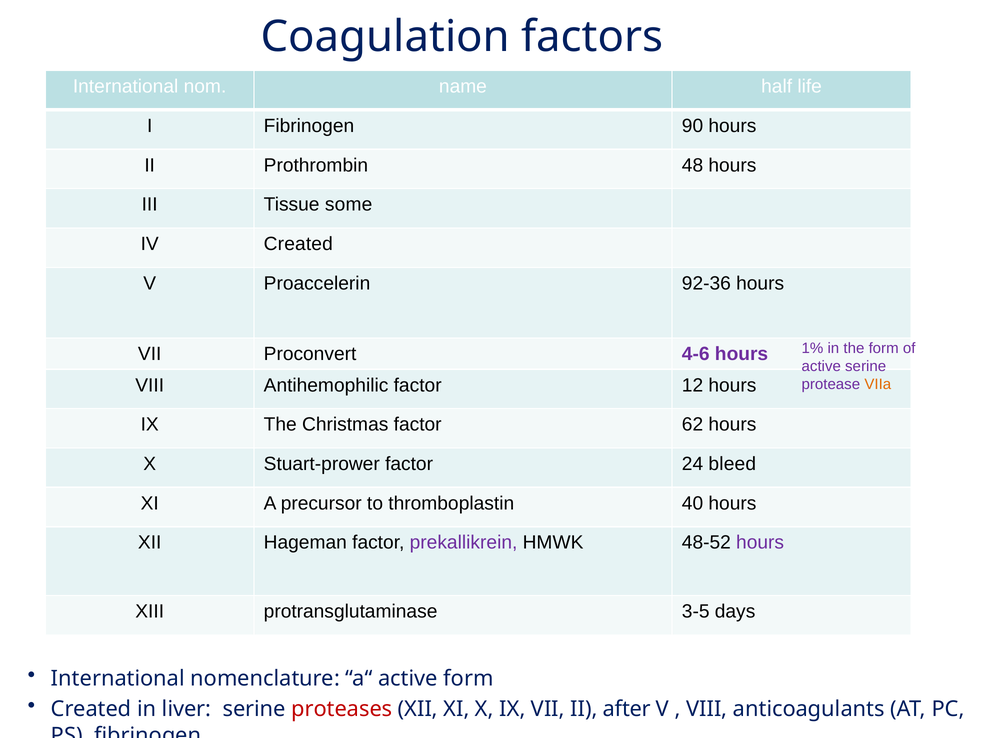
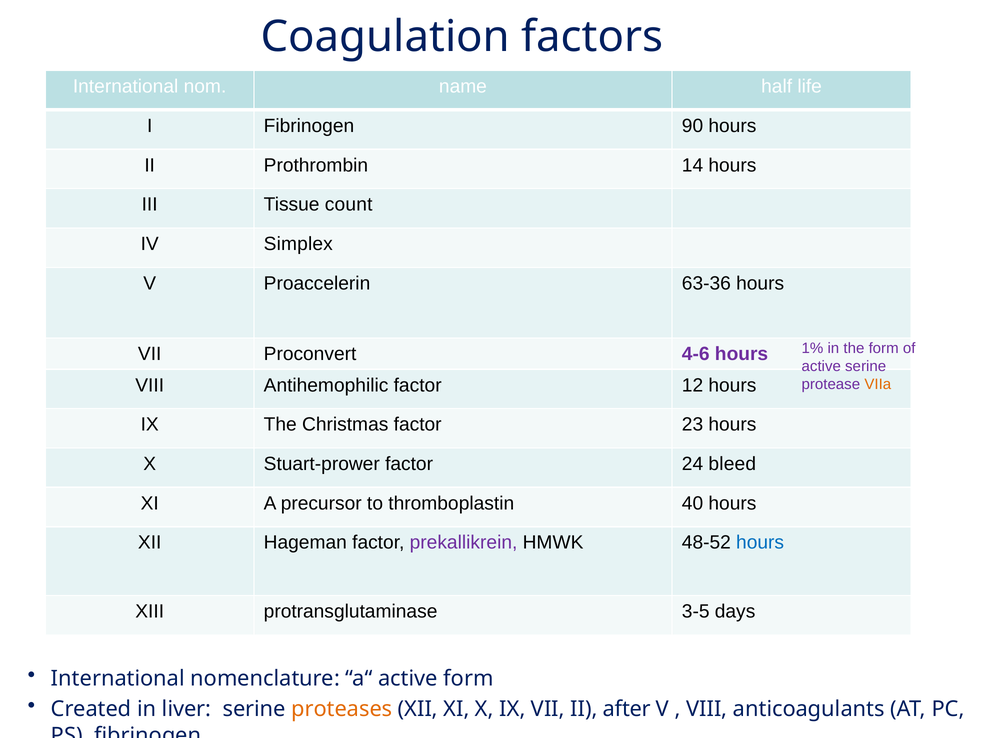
48: 48 -> 14 (693, 165)
some: some -> count (349, 205)
IV Created: Created -> Simplex (298, 244)
92-36: 92-36 -> 63-36 (706, 284)
62: 62 -> 23 (693, 425)
hours colour: purple -> blue (760, 543)
proteases colour: red -> orange (342, 710)
